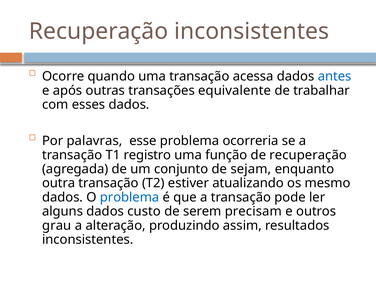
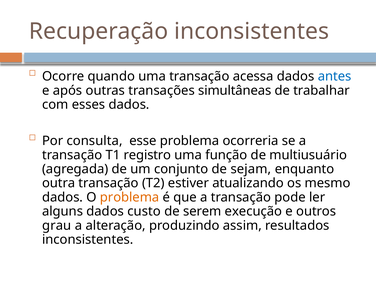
equivalente: equivalente -> simultâneas (235, 90)
palavras: palavras -> consulta (95, 141)
de recuperação: recuperação -> multiusuário (308, 155)
problema colour: blue -> orange (130, 197)
precisam: precisam -> execução (253, 211)
